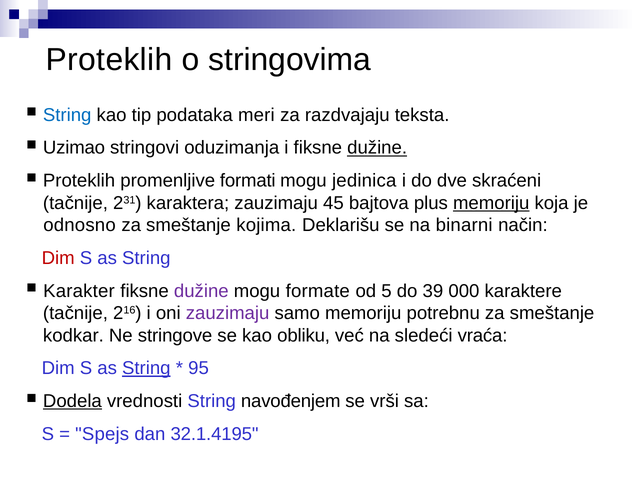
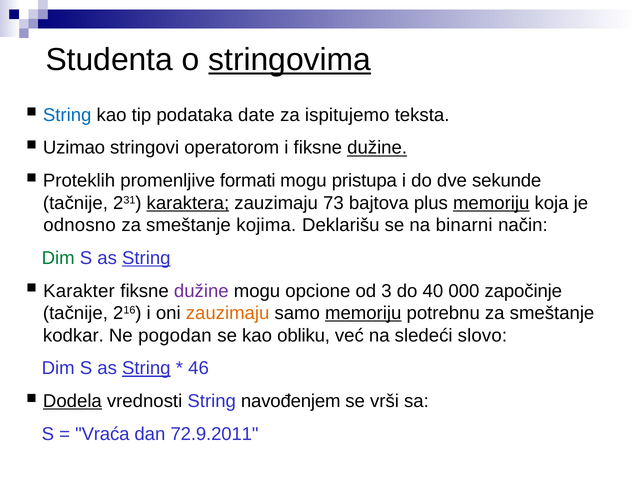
Proteklih: Proteklih -> Studenta (109, 60)
stringovima underline: none -> present (290, 60)
meri: meri -> date (256, 115)
razdvajaju: razdvajaju -> ispitujemo (347, 115)
oduzimanja: oduzimanja -> operatorom (232, 148)
jedinica: jedinica -> pristupa (364, 181)
skraćeni: skraćeni -> sekunde (507, 181)
karaktera underline: none -> present (188, 203)
45: 45 -> 73 (333, 203)
Dim colour: red -> green (58, 258)
String underline: none -> present (146, 258)
formate: formate -> opcione (318, 291)
5: 5 -> 3 (386, 291)
39: 39 -> 40 (433, 291)
karaktere: karaktere -> započinje (523, 291)
zauzimaju colour: purple -> orange (228, 314)
memoriju underline: none -> present (363, 314)
stringove: stringove -> pogodan (175, 336)
vraća: vraća -> slovo (482, 336)
95: 95 -> 46 (199, 369)
Spejs: Spejs -> Vraća (102, 435)
32.1.4195: 32.1.4195 -> 72.9.2011 (215, 435)
